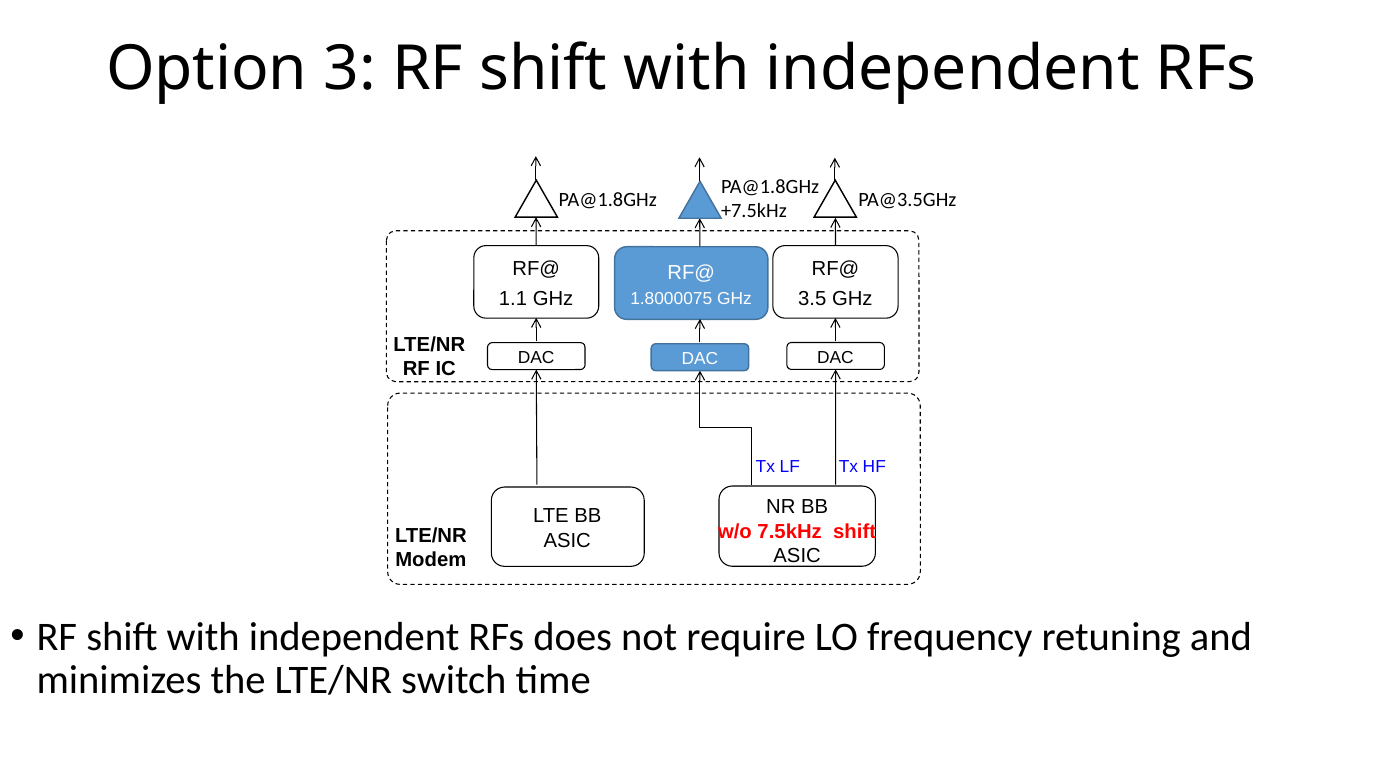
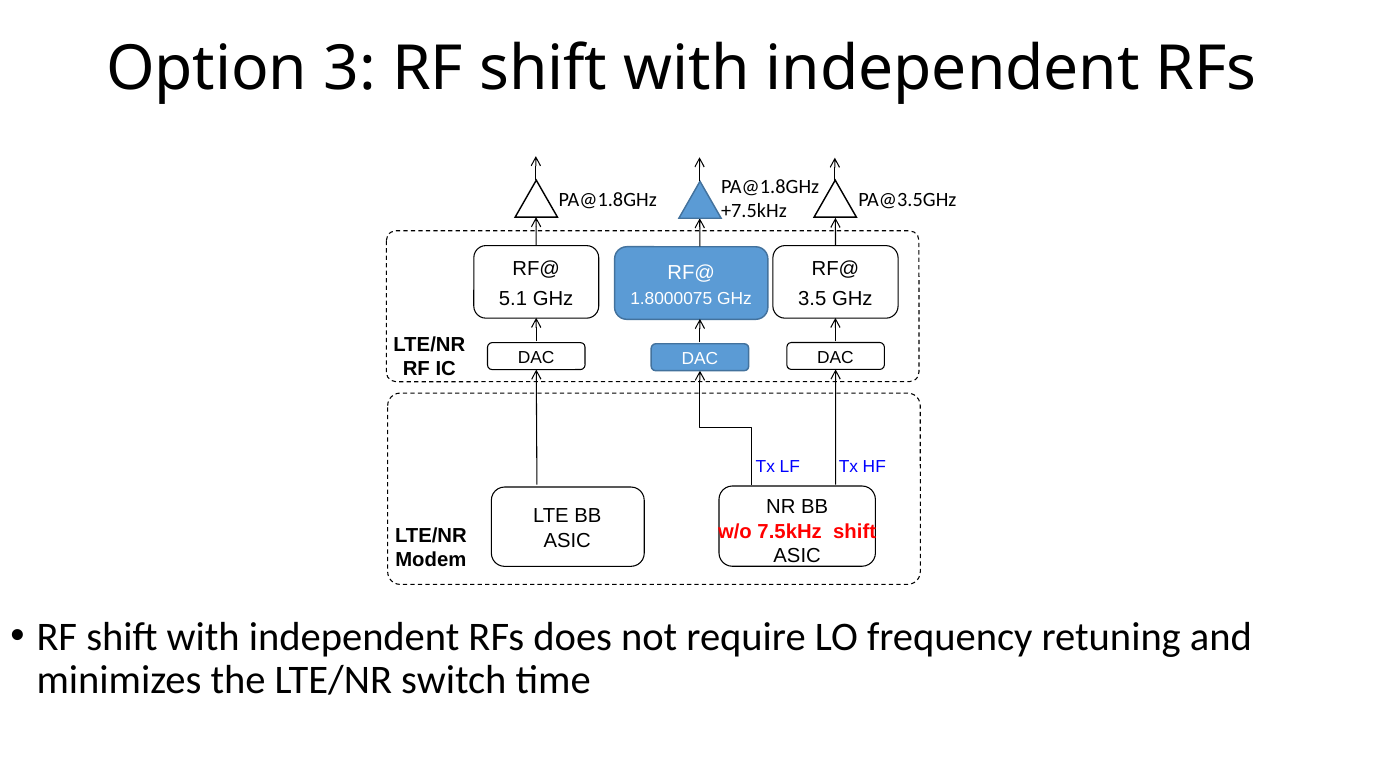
1.1: 1.1 -> 5.1 (513, 299)
